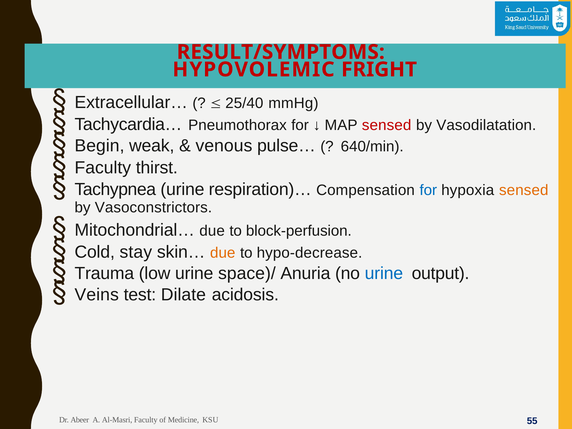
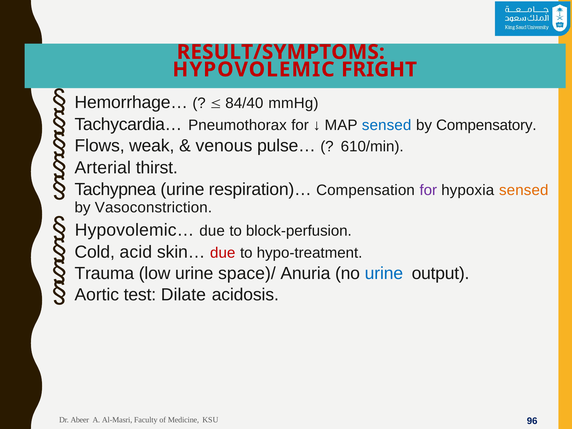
Extracellular…: Extracellular… -> Hemorrhage… (131, 102)
25/40: 25/40 -> 84/40 (244, 103)
sensed colour: red -> blue (387, 125)
Vasodilatation: Vasodilatation -> Compensatory (486, 125)
Begin: Begin -> Flows (100, 146)
640/min: 640/min -> 610/min (372, 146)
Faculty: Faculty -> Arterial (103, 168)
for colour: blue -> purple (428, 190)
Vasoconstrictors: Vasoconstrictors -> Vasoconstriction (153, 207)
Mitochondrial…: Mitochondrial… -> Hypovolemic… (135, 230)
stay: stay -> acid (136, 252)
due colour: orange -> red (223, 253)
hypo-decrease: hypo-decrease -> hypo-treatment (310, 253)
Veins: Veins -> Aortic (97, 295)
55: 55 -> 96 (532, 421)
